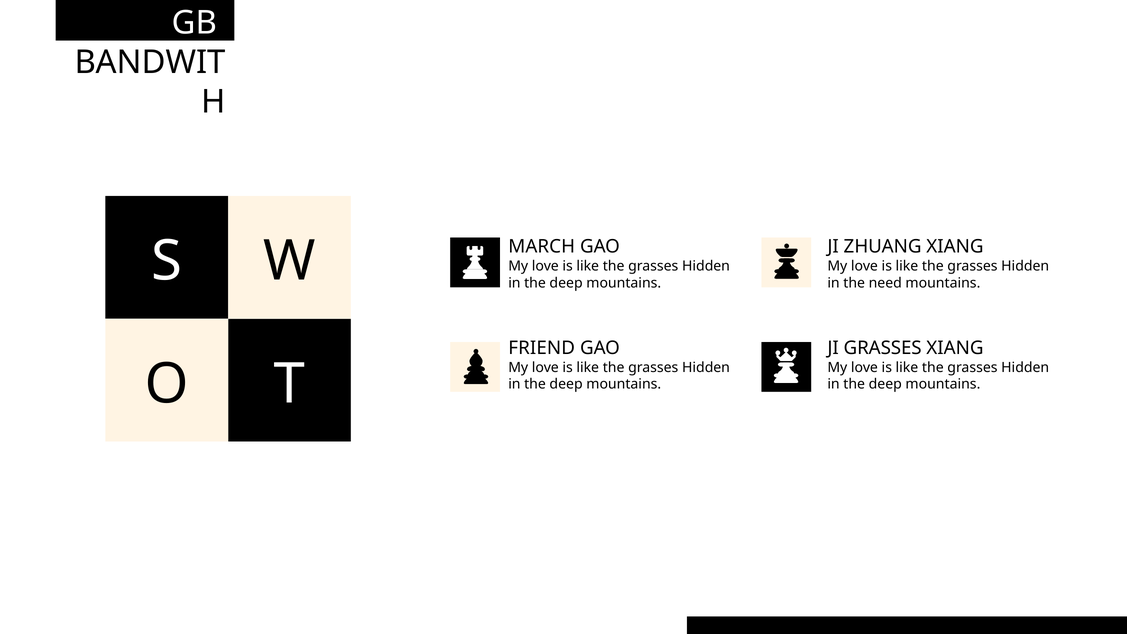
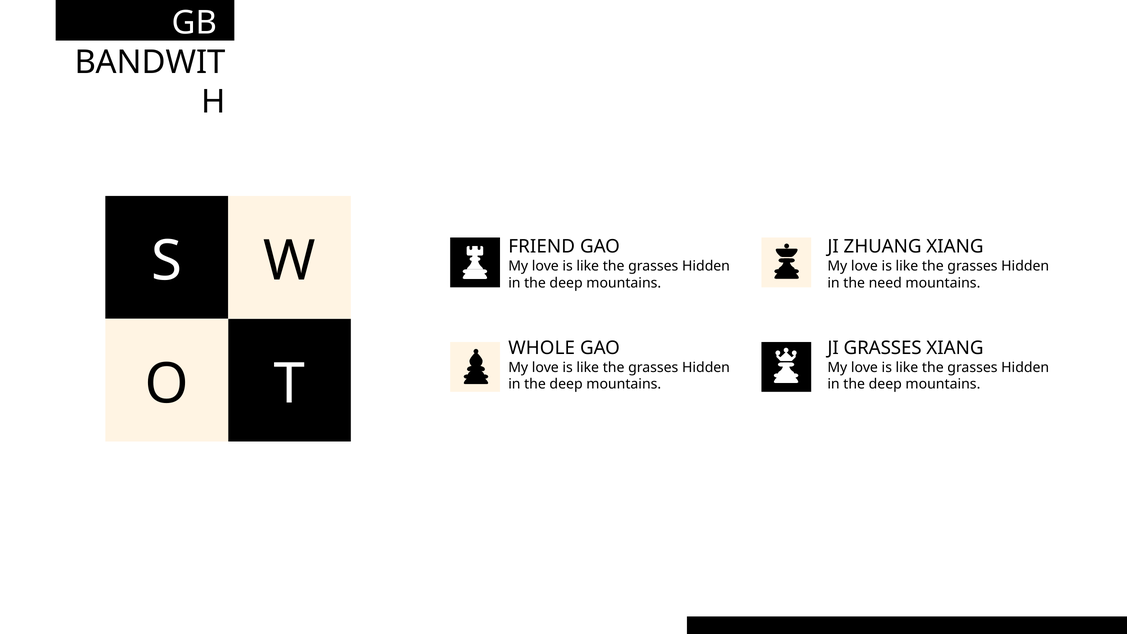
MARCH: MARCH -> FRIEND (542, 247)
FRIEND: FRIEND -> WHOLE (542, 348)
